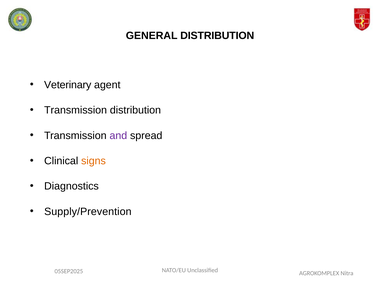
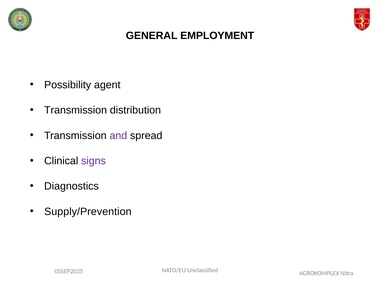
GENERAL DISTRIBUTION: DISTRIBUTION -> EMPLOYMENT (217, 36)
Veterinary: Veterinary -> Possibility (68, 85)
signs colour: orange -> purple (93, 161)
